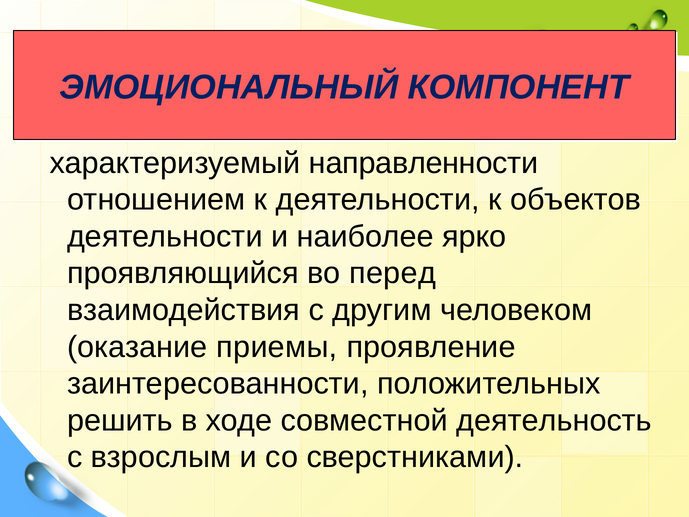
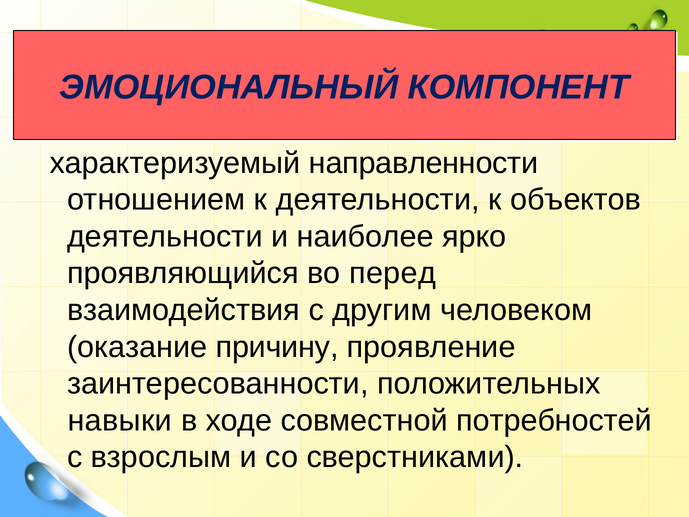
приемы: приемы -> причину (277, 347)
решить: решить -> навыки (120, 420)
деятельность: деятельность -> потребностей (554, 420)
